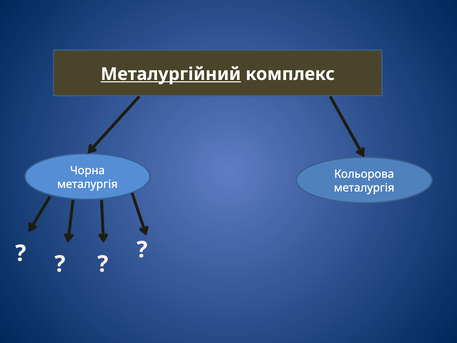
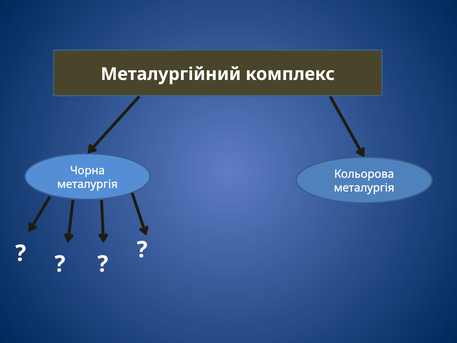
Металургійний underline: present -> none (171, 74)
